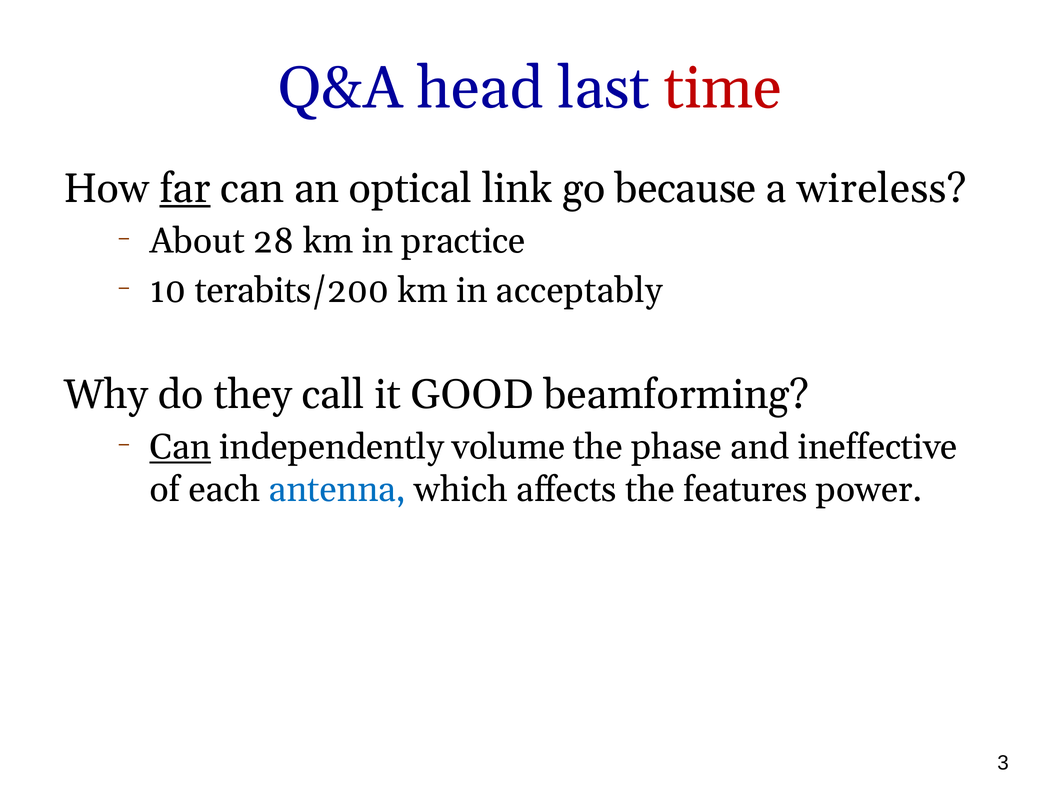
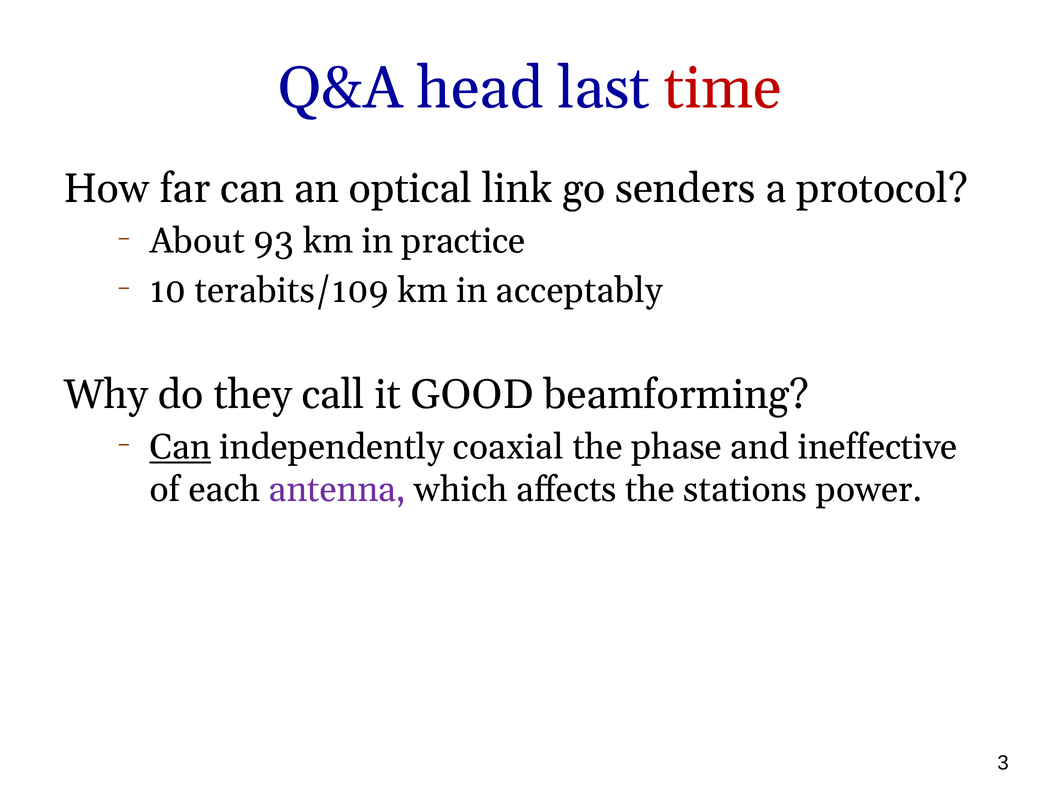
far underline: present -> none (185, 188)
because: because -> senders (685, 188)
wireless: wireless -> protocol (882, 188)
28: 28 -> 93 (274, 241)
terabits/200: terabits/200 -> terabits/109 (292, 290)
volume: volume -> coaxial (508, 447)
antenna colour: blue -> purple (337, 490)
features: features -> stations (745, 490)
